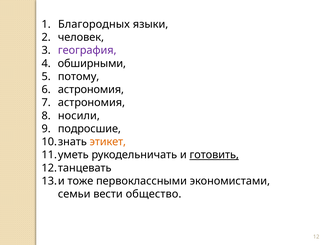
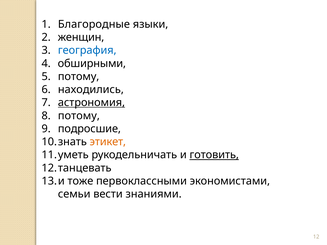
Благородных: Благородных -> Благородные (94, 24)
человек: человек -> женщин (81, 37)
география colour: purple -> blue (87, 50)
астрономия: астрономия -> находились (91, 90)
астрономия underline: none -> present (91, 103)
носили: носили -> потому (79, 116)
общество: общество -> знаниями (154, 194)
